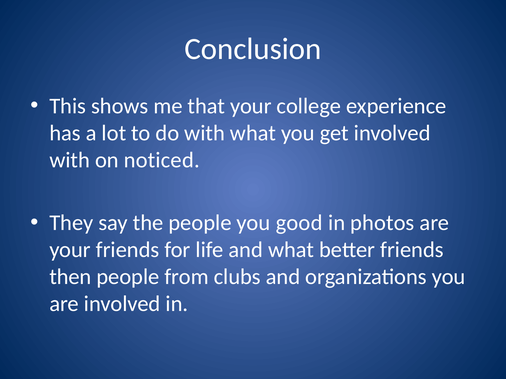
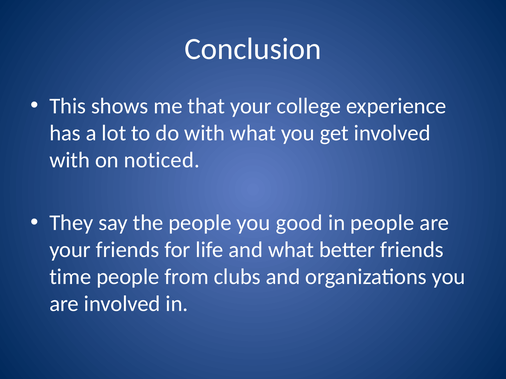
in photos: photos -> people (382, 223)
then: then -> time (70, 277)
